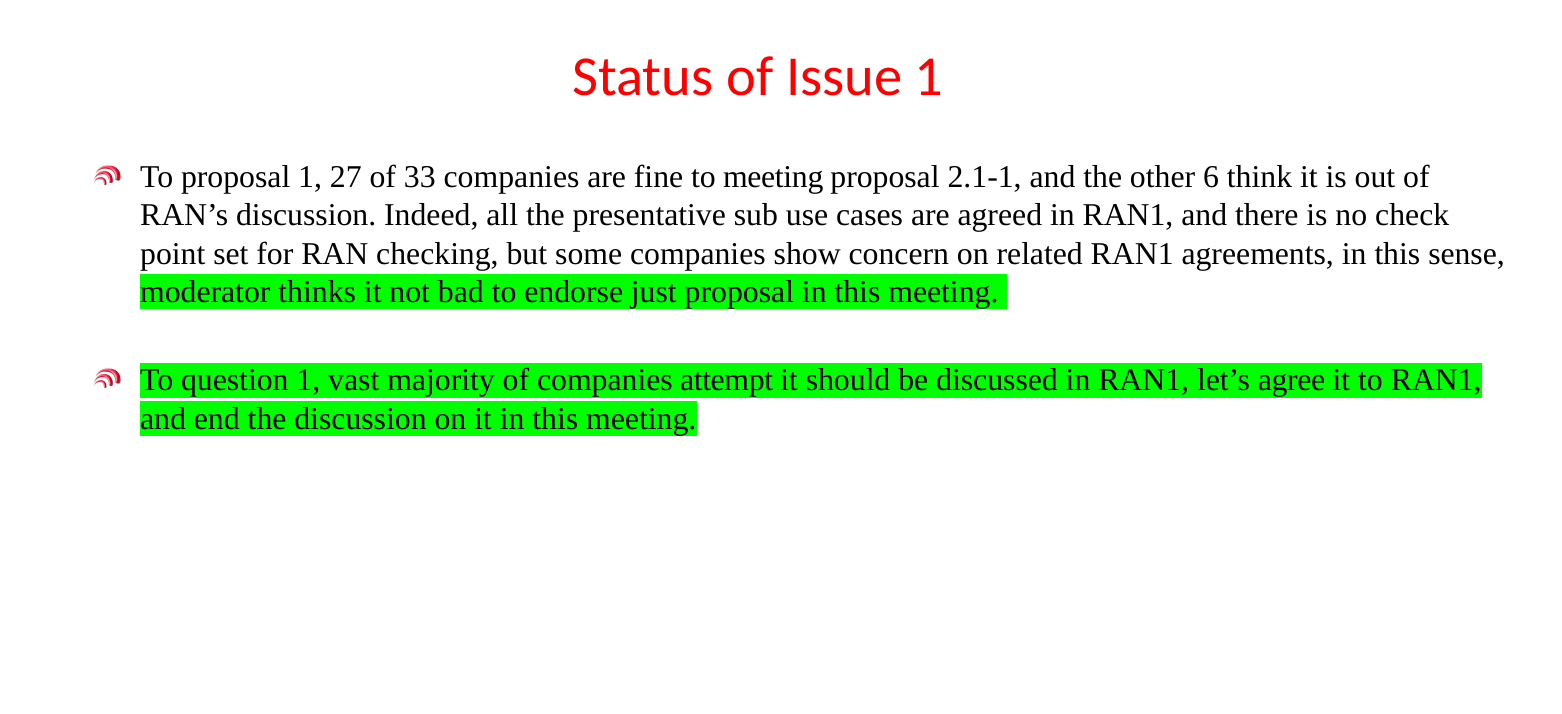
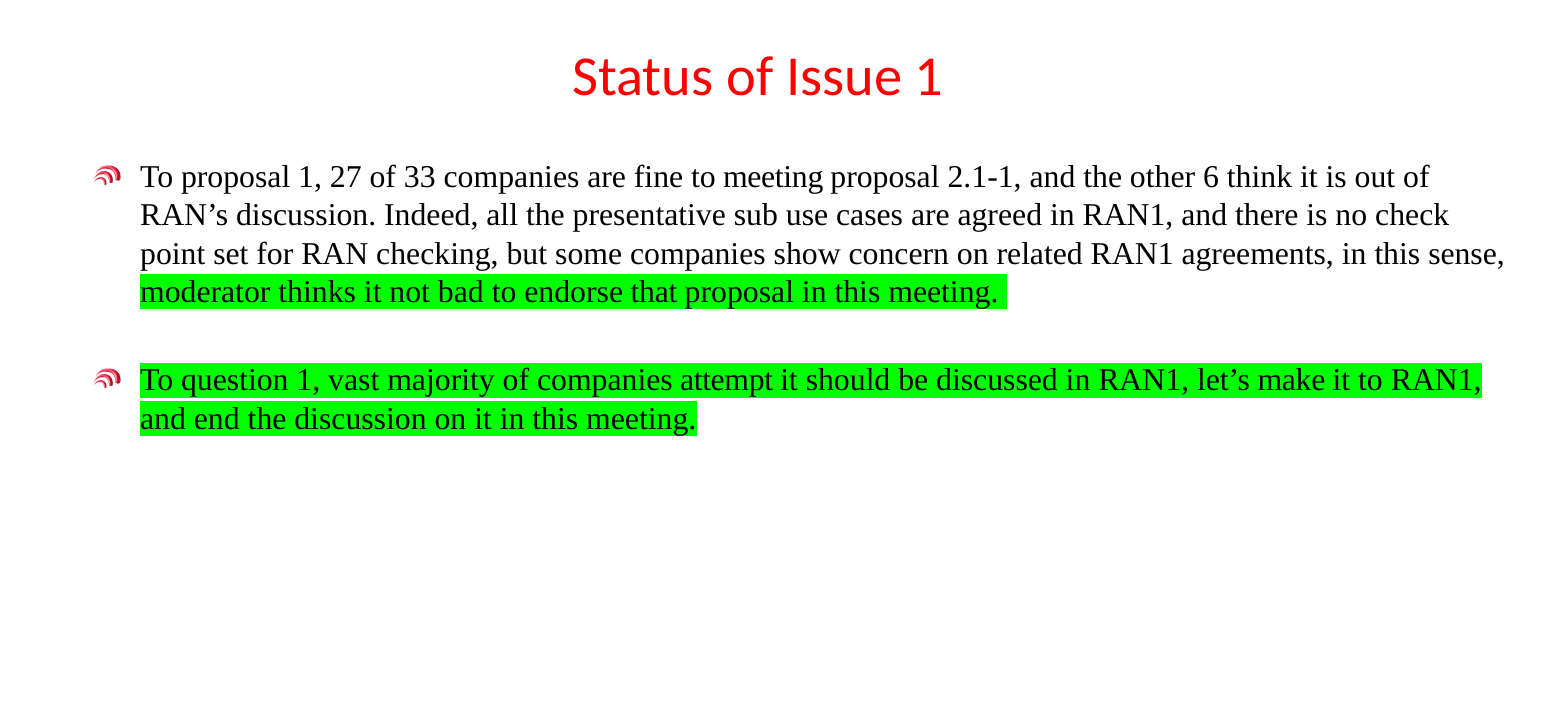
just: just -> that (654, 292)
agree: agree -> make (1292, 381)
